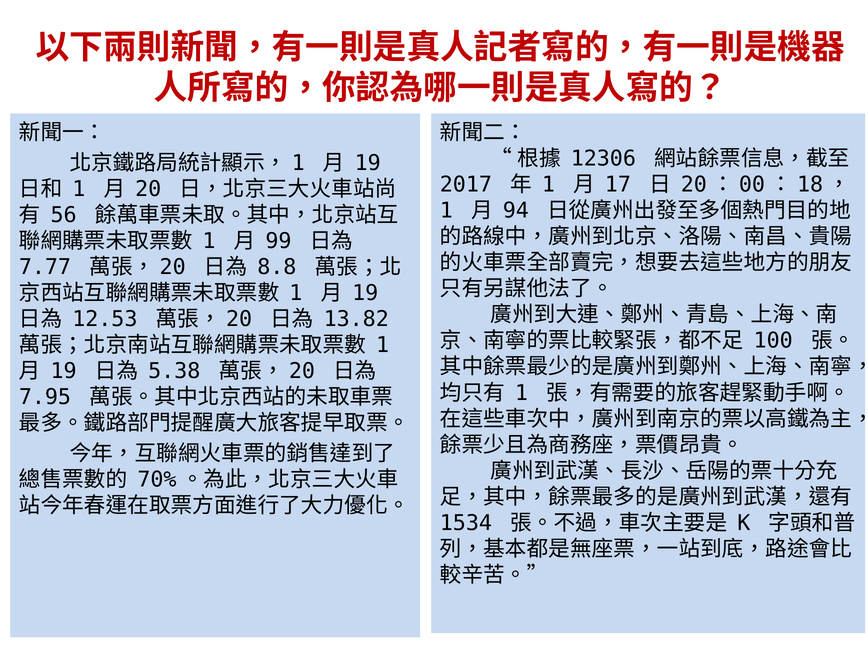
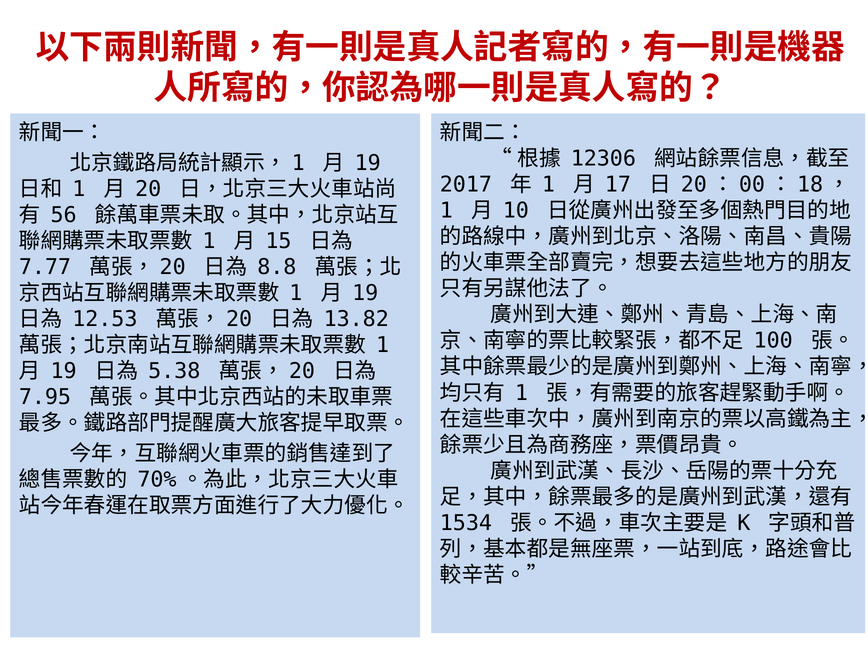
94: 94 -> 10 (516, 211)
99: 99 -> 15 (278, 241)
